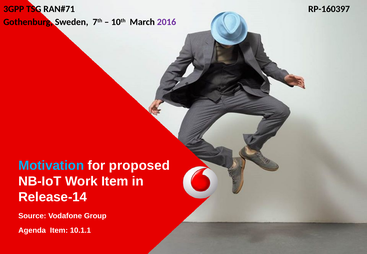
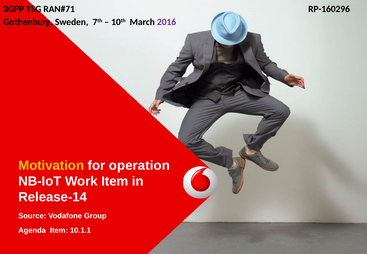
RP-160397: RP-160397 -> RP-160296 (329, 9)
Motivation colour: light blue -> yellow (51, 165)
proposed: proposed -> operation (139, 165)
